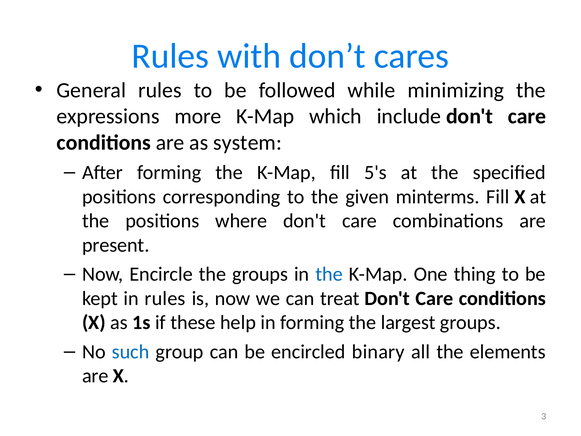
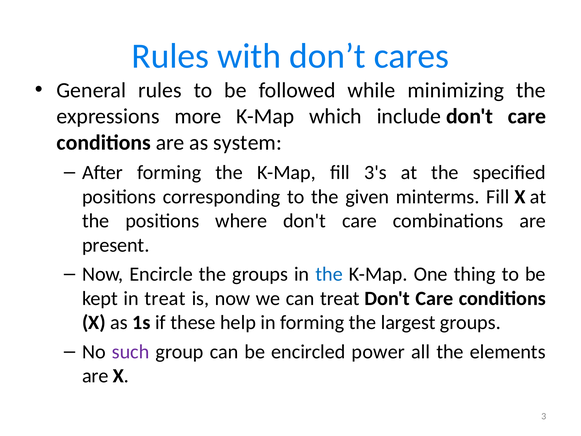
5's: 5's -> 3's (375, 172)
in rules: rules -> treat (165, 298)
such colour: blue -> purple (131, 352)
binary: binary -> power (378, 352)
